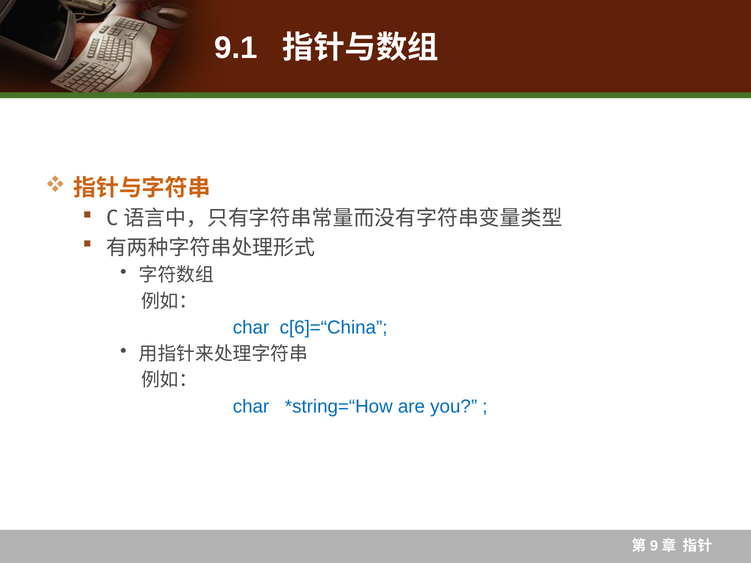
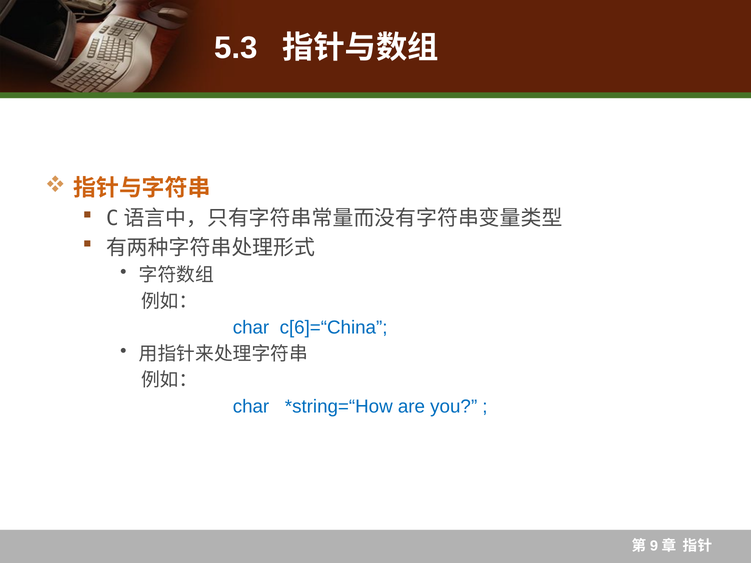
9.1: 9.1 -> 5.3 (236, 48)
